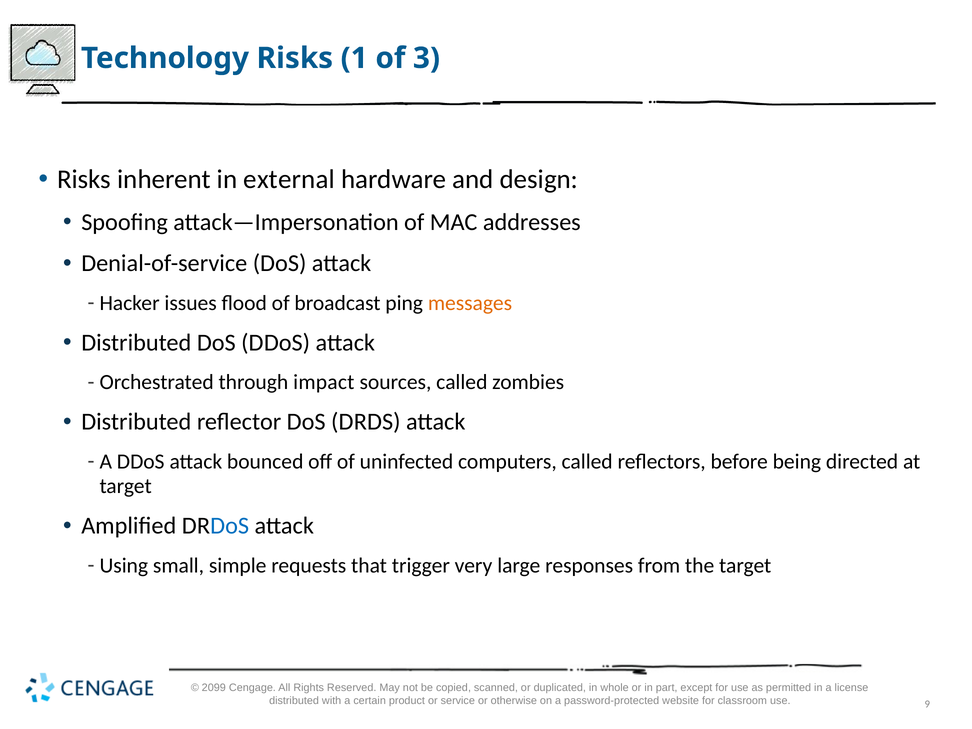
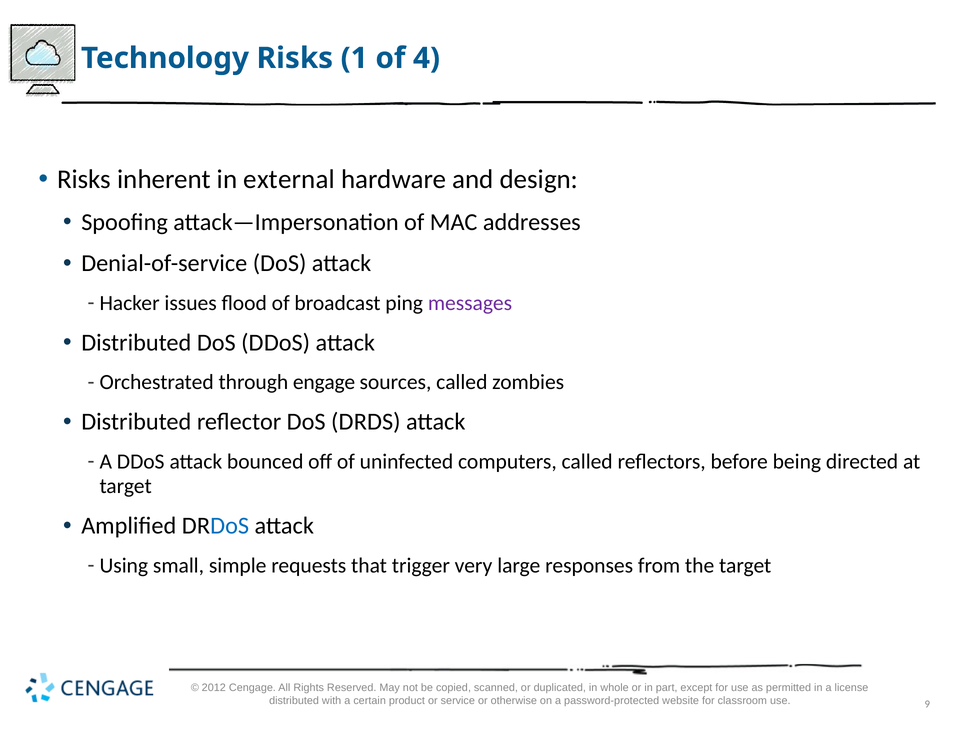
3: 3 -> 4 (427, 58)
messages colour: orange -> purple (470, 303)
impact: impact -> engage (324, 382)
2099: 2099 -> 2012 (214, 688)
